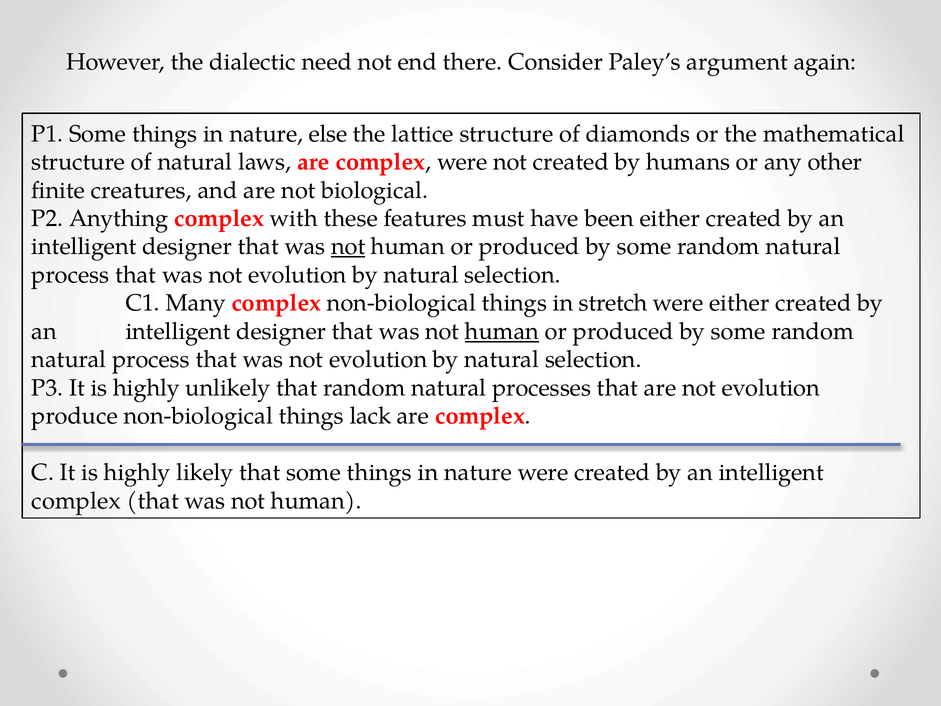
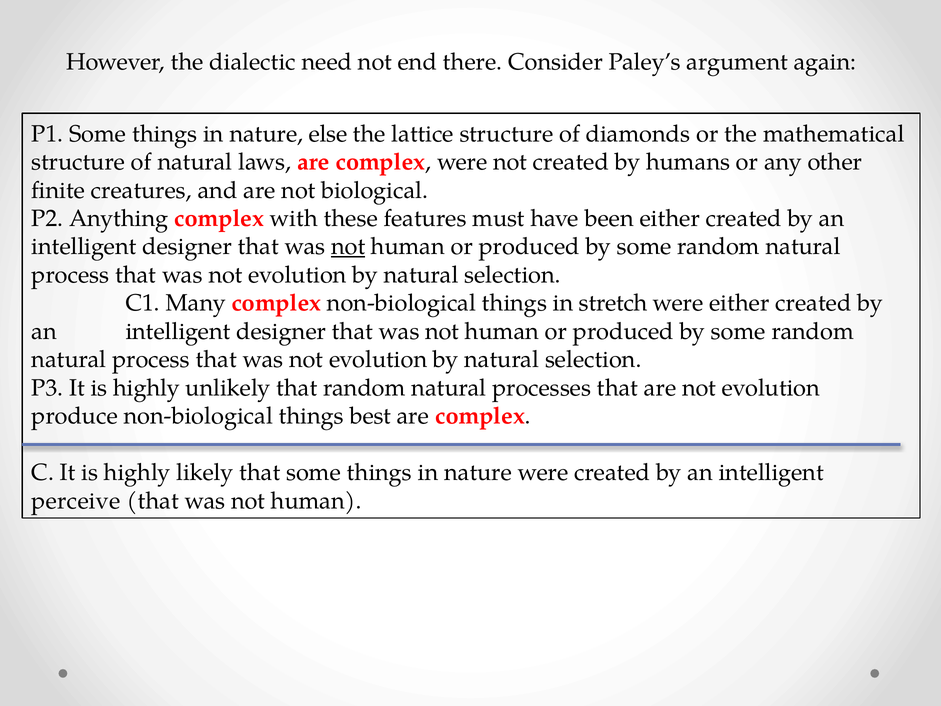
human underline: present -> none (502, 331)
lack: lack -> best (370, 416)
complex: complex -> perceive (76, 501)
